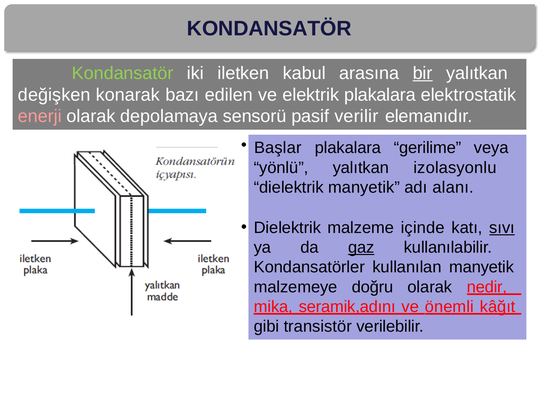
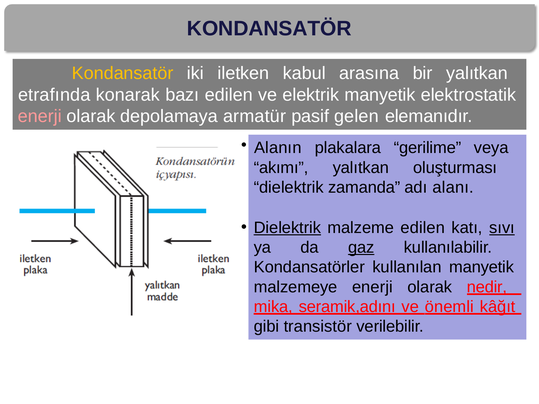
Kondansatör colour: light green -> yellow (123, 73)
bir underline: present -> none (423, 73)
değişken: değişken -> etrafında (54, 95)
elektrik plakalara: plakalara -> manyetik (380, 95)
sensorü: sensorü -> armatür (255, 116)
verilir: verilir -> gelen (356, 116)
Başlar: Başlar -> Alanın (278, 148)
yönlü: yönlü -> akımı (281, 168)
izolasyonlu: izolasyonlu -> oluşturması (455, 168)
dielektrik manyetik: manyetik -> zamanda (364, 188)
Dielektrik underline: none -> present (287, 228)
malzeme içinde: içinde -> edilen (423, 228)
malzemeye doğru: doğru -> enerji (372, 287)
